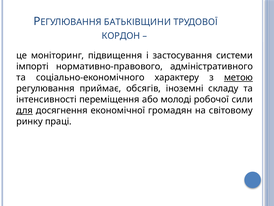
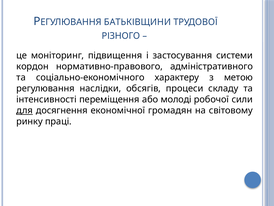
КОРДОН: КОРДОН -> РІЗНОГО (121, 36)
імпорті: імпорті -> кордон (33, 66)
метою underline: present -> none (238, 77)
приймає: приймає -> наслідки (100, 88)
іноземні: іноземні -> процеси (185, 88)
